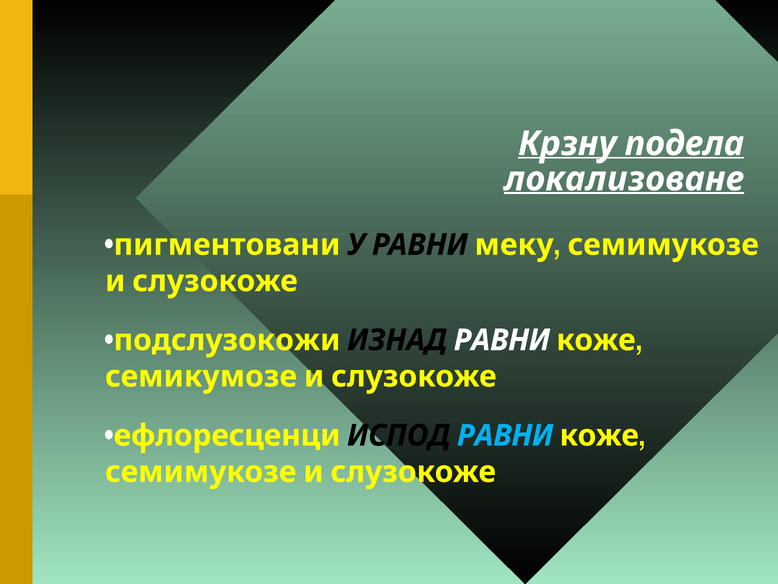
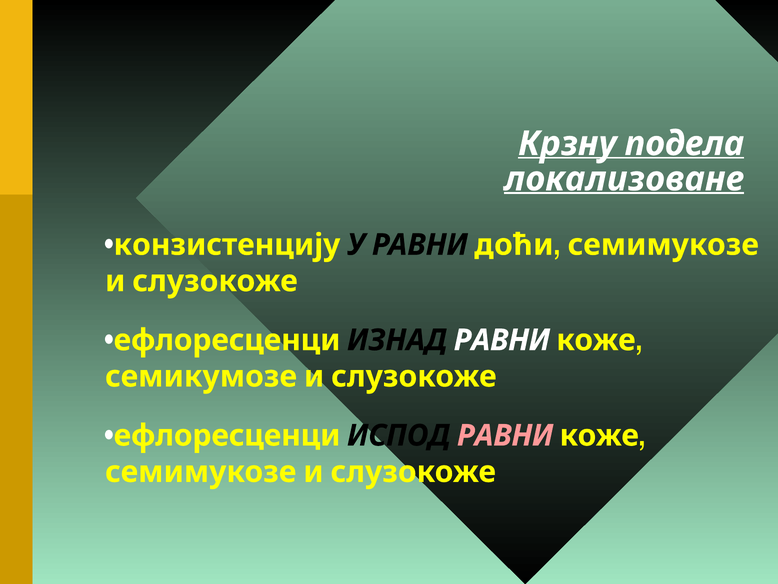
пигментовани: пигментовани -> конзистенцију (227, 245)
меку: меку -> доћи (514, 245)
подслузокожи: подслузокожи -> ефлоресценци (227, 340)
РАВНИ colour: light blue -> pink (505, 435)
